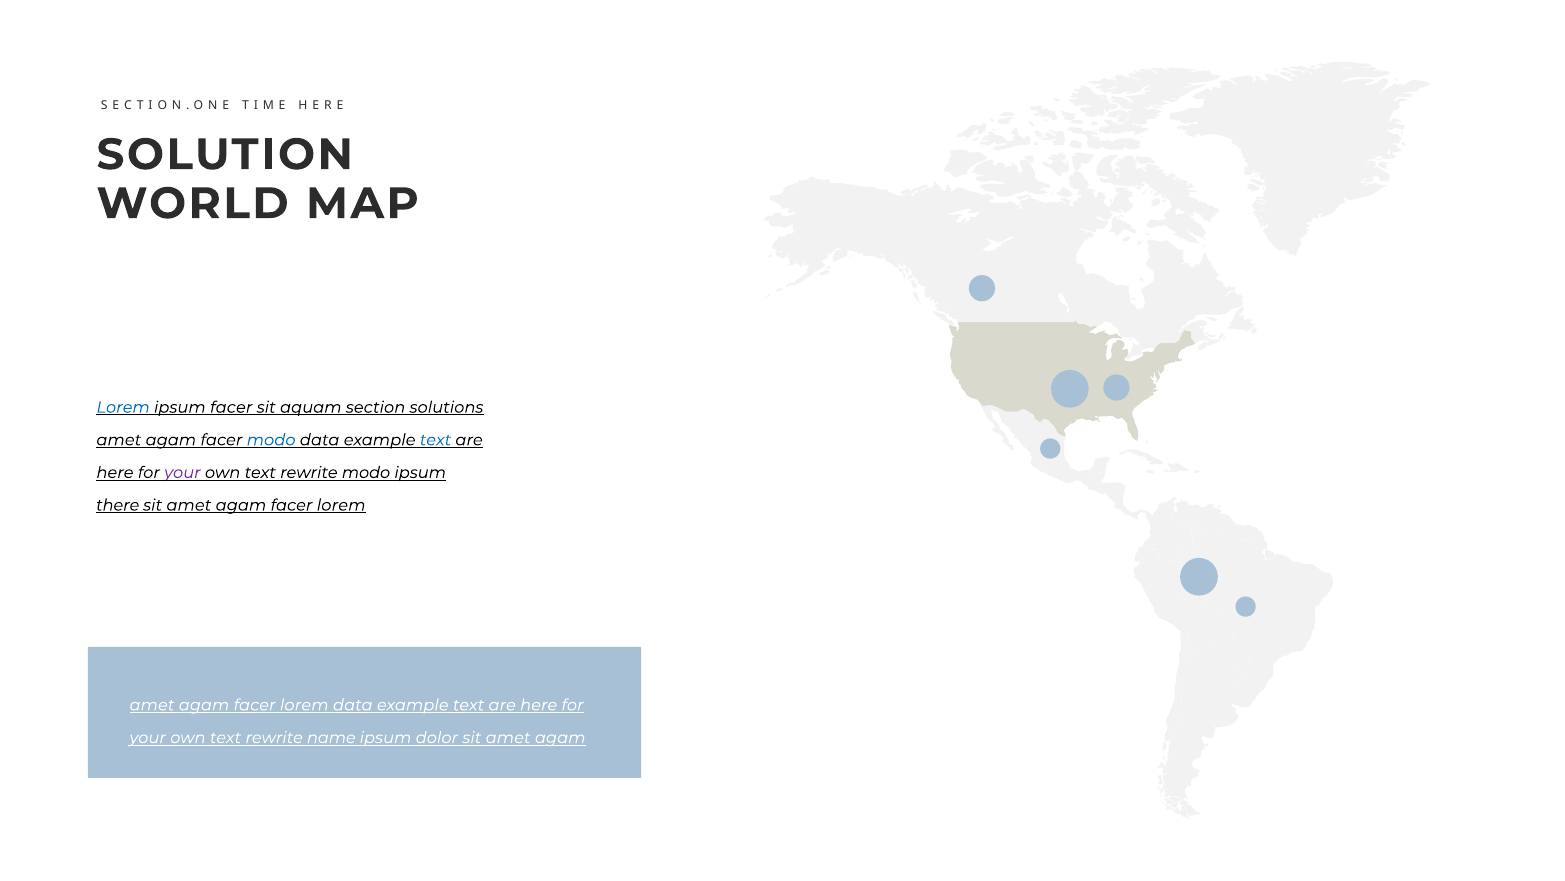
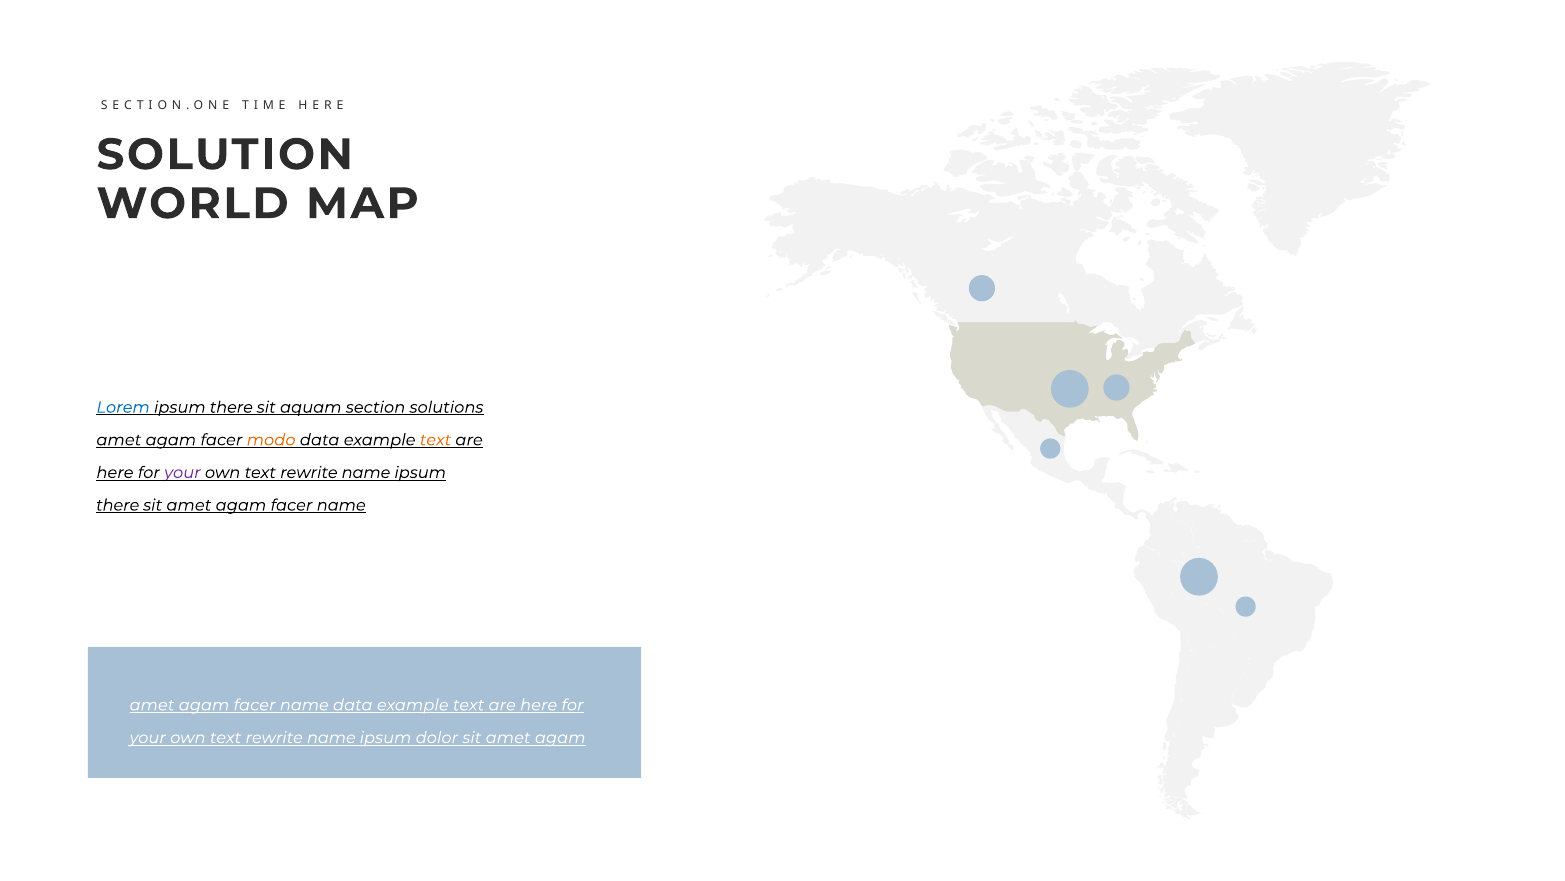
facer: facer -> there (231, 407)
modo colour: blue -> orange (271, 440)
text colour: blue -> orange (435, 440)
modo: modo -> name (366, 472)
lorem: lorem -> name (341, 505)
lorem: lorem -> name (304, 705)
